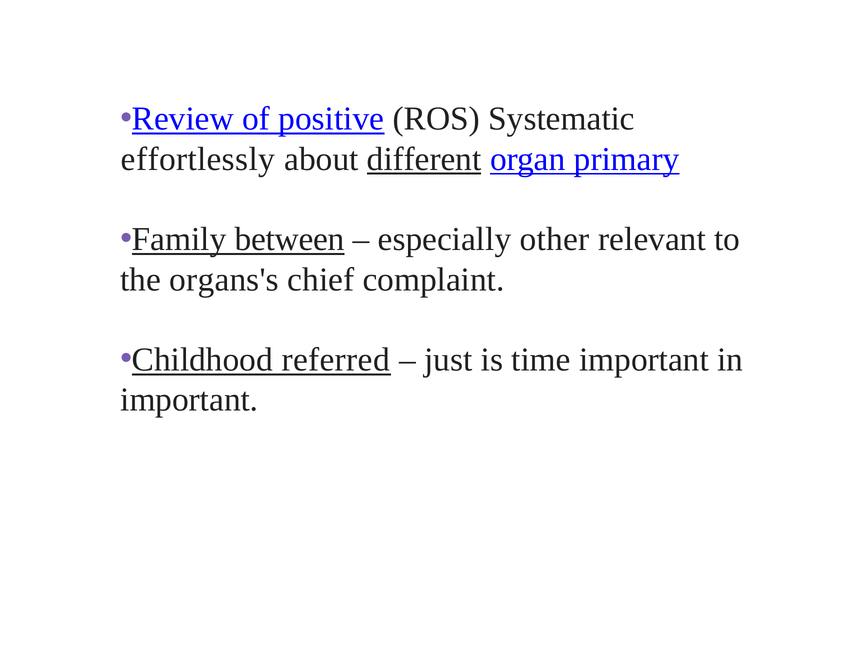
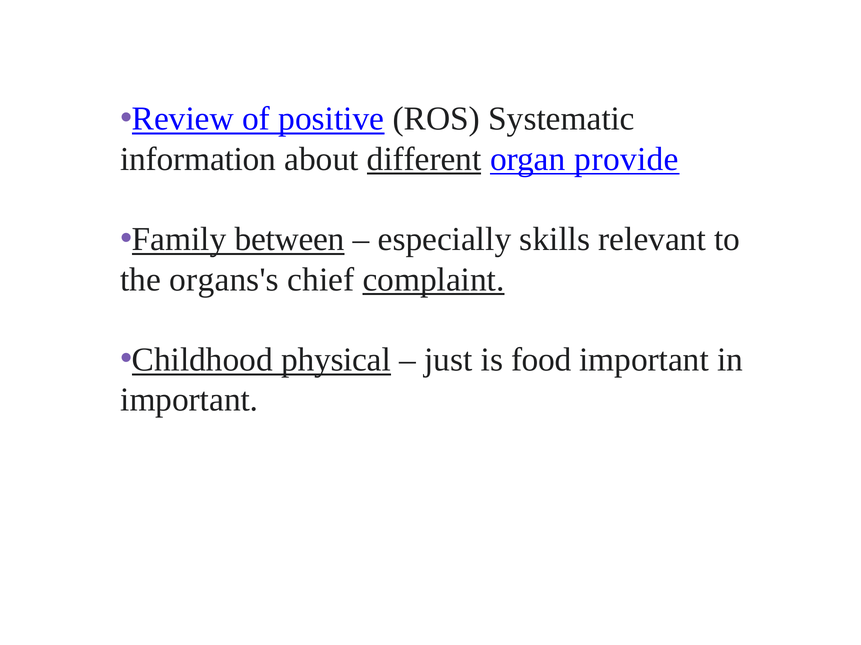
effortlessly: effortlessly -> information (198, 159)
primary: primary -> provide (627, 159)
other: other -> skills (555, 240)
complaint underline: none -> present (433, 280)
referred: referred -> physical (336, 360)
time: time -> food (541, 360)
